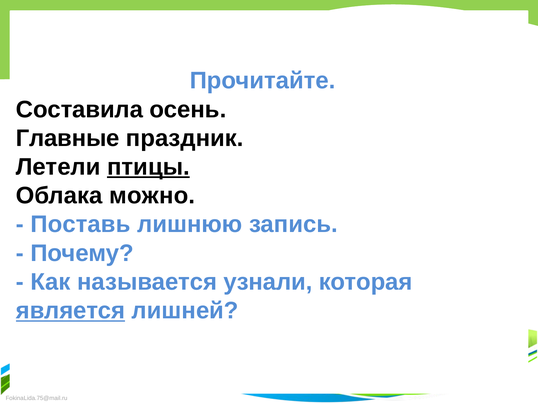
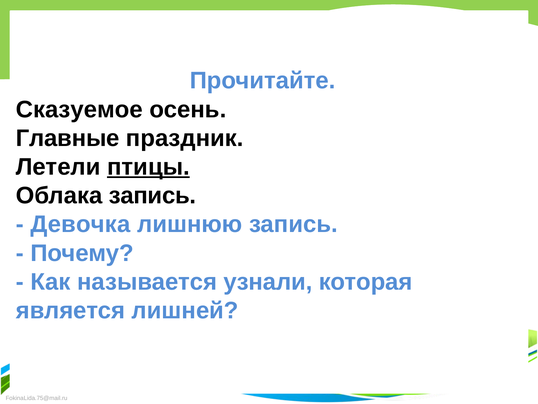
Составила: Составила -> Сказуемое (79, 109)
Облака можно: можно -> запись (152, 195)
Поставь: Поставь -> Девочка (80, 224)
является underline: present -> none (70, 310)
